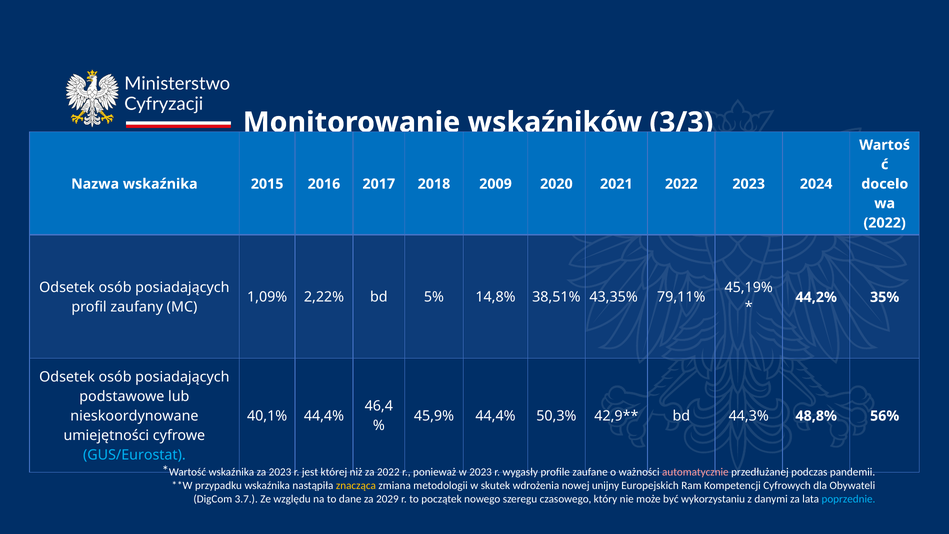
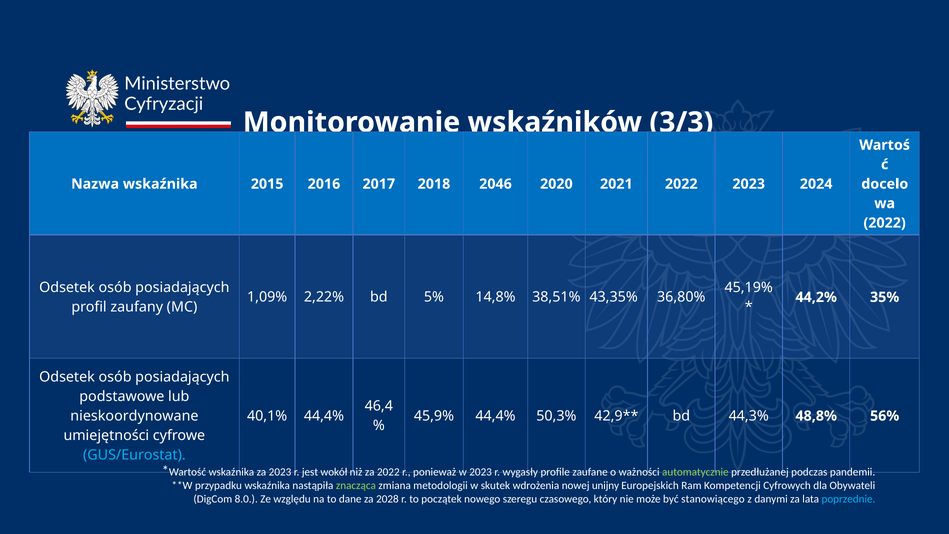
2009: 2009 -> 2046 (496, 184)
79,11%: 79,11% -> 36,80% (681, 297)
której: której -> wokół (334, 472)
automatycznie colour: pink -> light green (695, 472)
znacząca colour: yellow -> light green (356, 486)
3.7: 3.7 -> 8.0 (246, 499)
2029: 2029 -> 2028 (387, 499)
wykorzystaniu: wykorzystaniu -> stanowiącego (713, 499)
